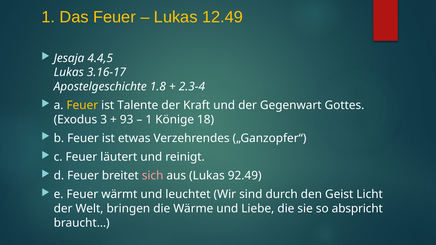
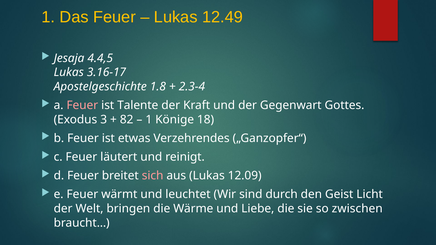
Feuer colour: yellow -> pink (82, 105)
93: 93 -> 82 (127, 120)
92.49: 92.49 -> 12.09 (245, 176)
abspricht: abspricht -> zwischen (357, 209)
